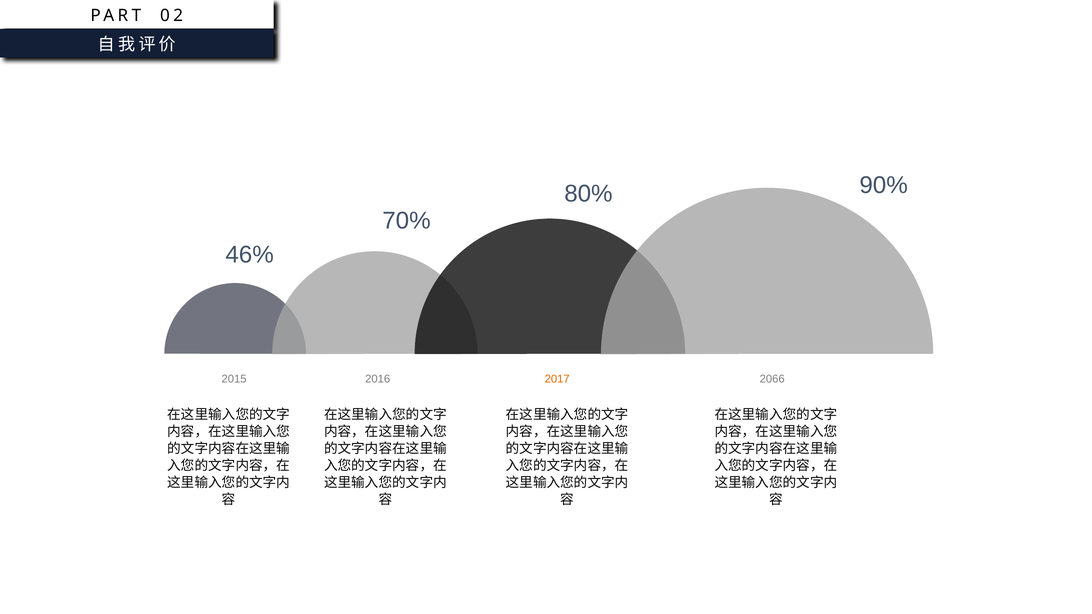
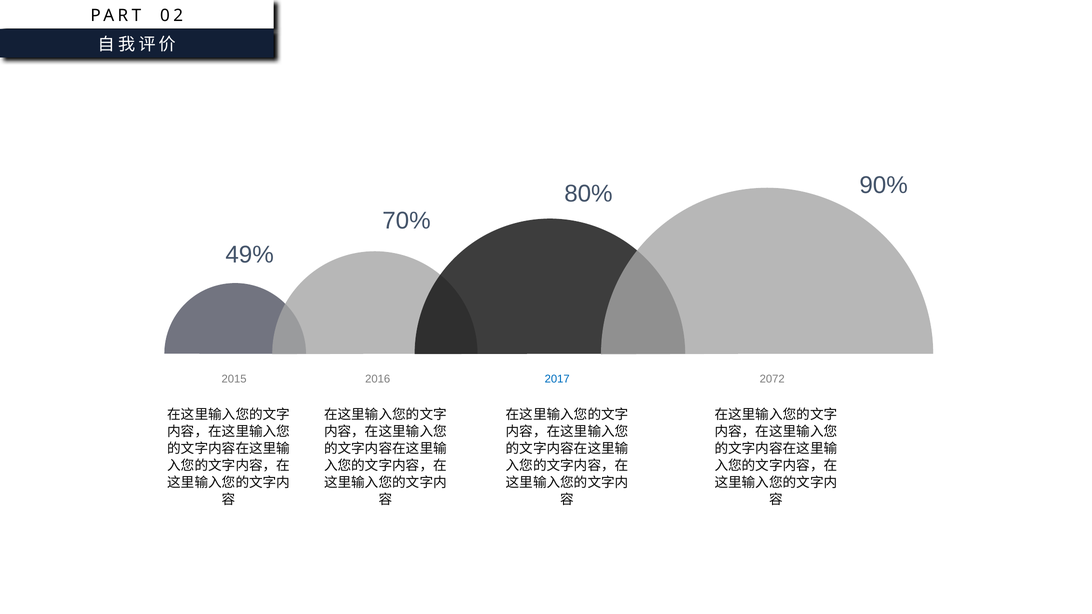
46%: 46% -> 49% (250, 255)
2017 colour: orange -> blue (557, 379)
2066: 2066 -> 2072 (772, 379)
